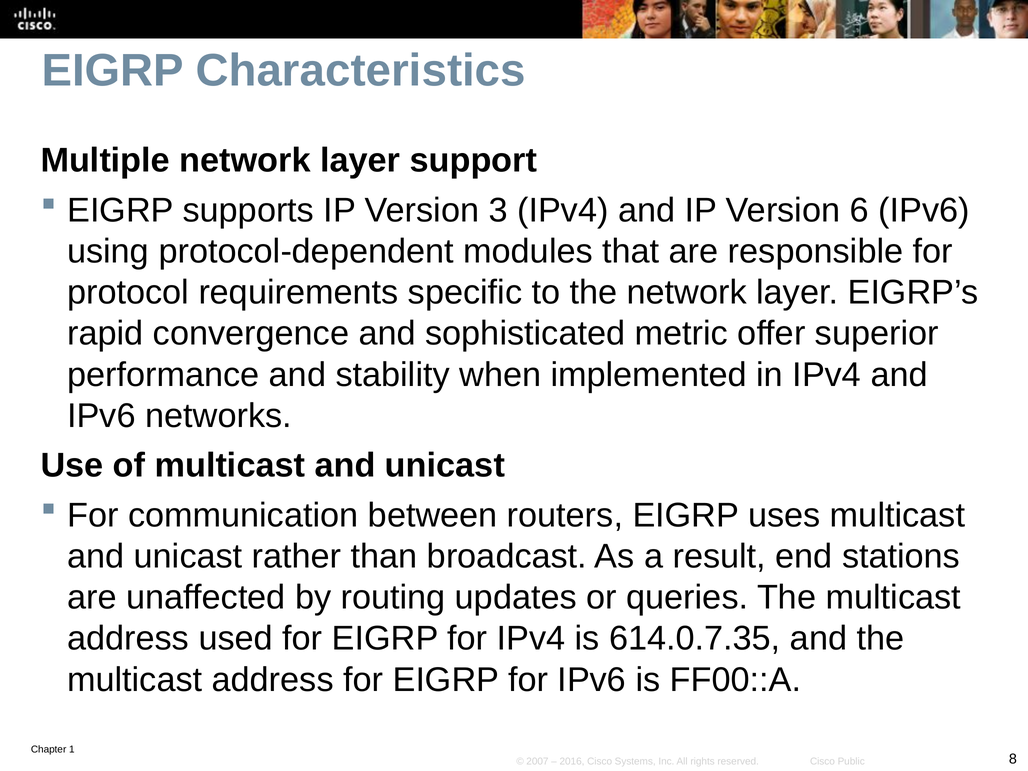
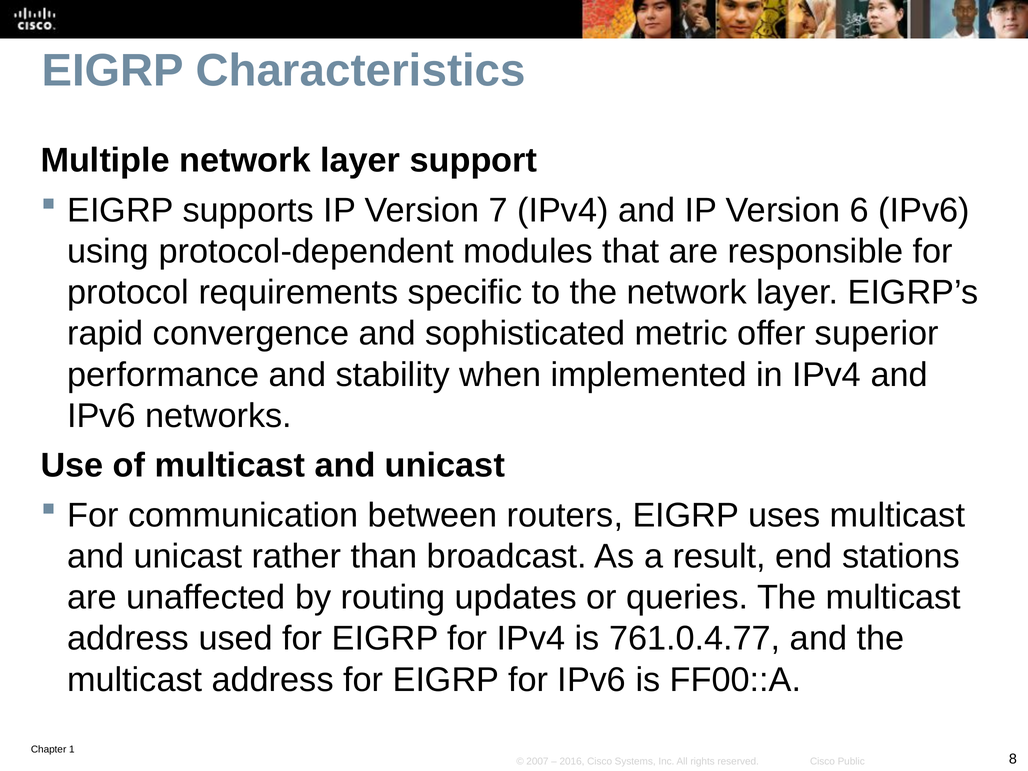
3: 3 -> 7 (498, 210)
614.0.7.35: 614.0.7.35 -> 761.0.4.77 (695, 639)
